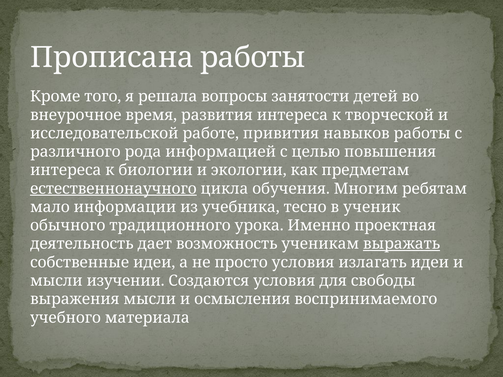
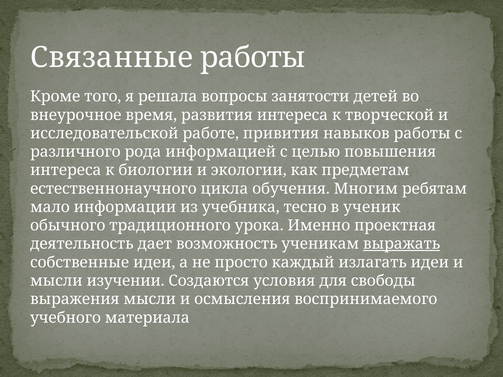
Прописана: Прописана -> Связанные (112, 57)
естественнонаучного underline: present -> none (113, 189)
просто условия: условия -> каждый (303, 263)
